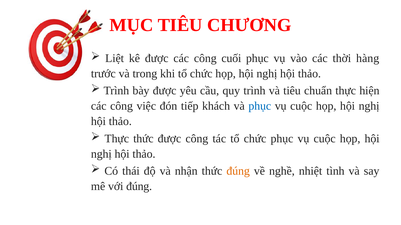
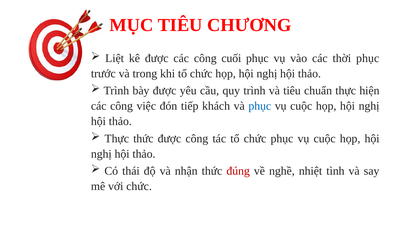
thời hàng: hàng -> phục (368, 58)
đúng colour: orange -> red (238, 171)
với đúng: đúng -> chức (139, 187)
